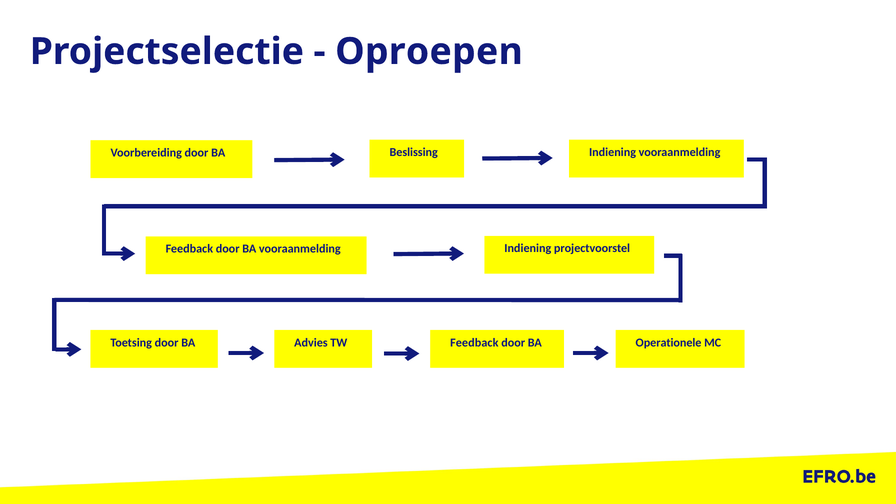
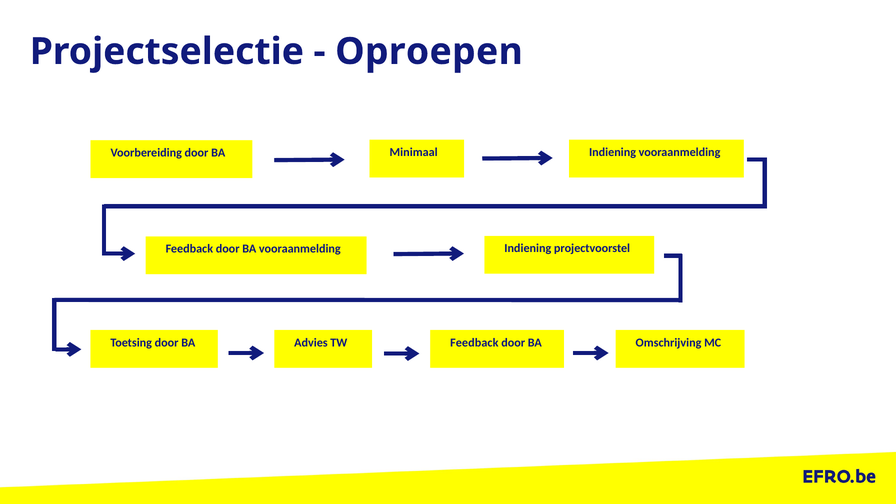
Beslissing: Beslissing -> Minimaal (414, 152)
Operationele: Operationele -> Omschrijving (669, 342)
